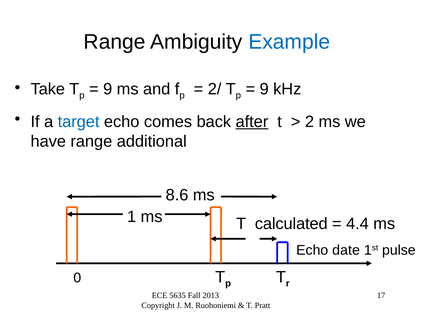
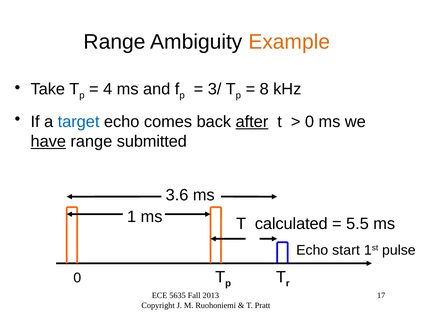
Example colour: blue -> orange (289, 42)
9: 9 -> 4 (108, 89)
2/: 2/ -> 3/ (215, 89)
9: 9 -> 8 (264, 89)
2: 2 -> 0 (310, 122)
have underline: none -> present (48, 141)
additional: additional -> submitted (152, 141)
8.6: 8.6 -> 3.6 (177, 195)
4.4: 4.4 -> 5.5 (357, 224)
date: date -> start (346, 250)
